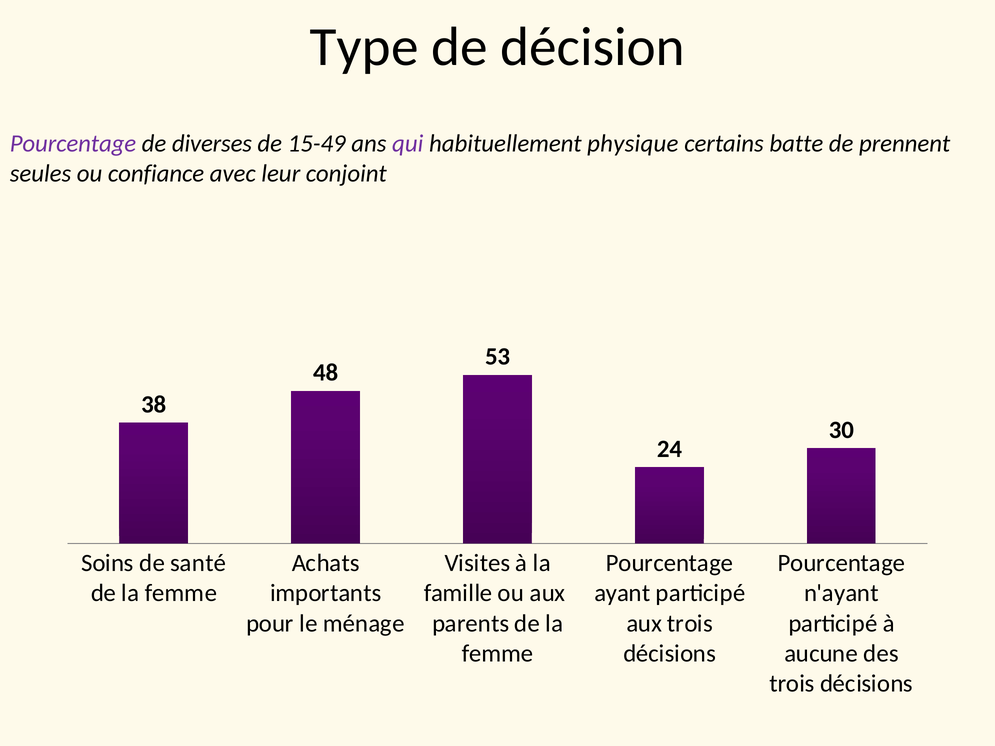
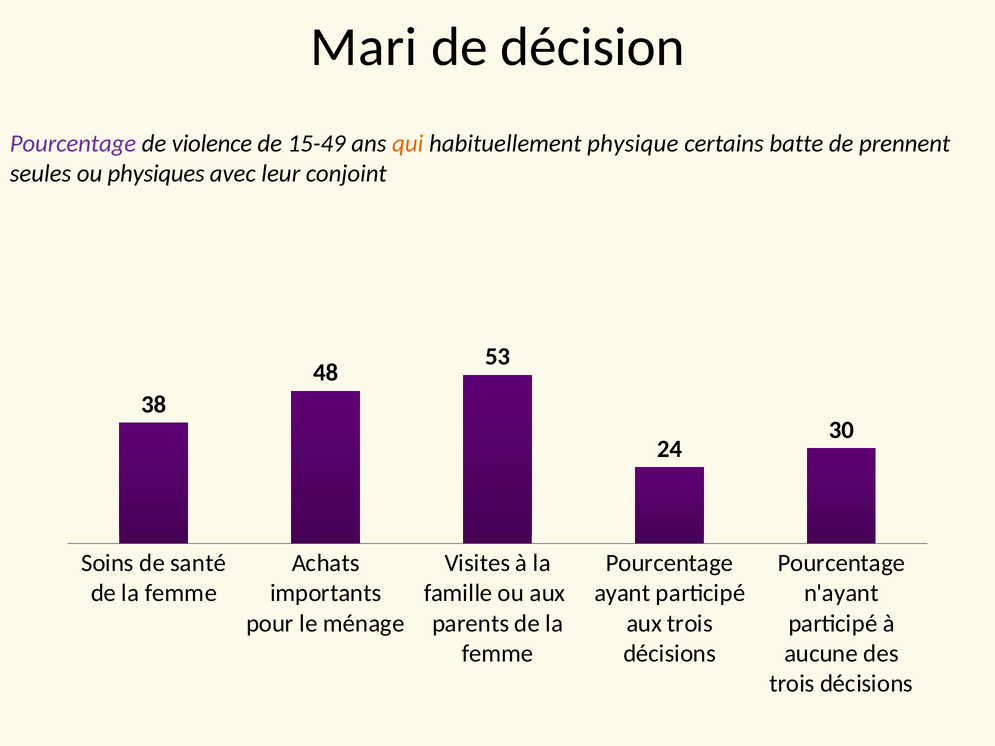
Type: Type -> Mari (364, 47)
diverses: diverses -> violence (212, 144)
qui colour: purple -> orange (408, 144)
confiance: confiance -> physiques (156, 174)
